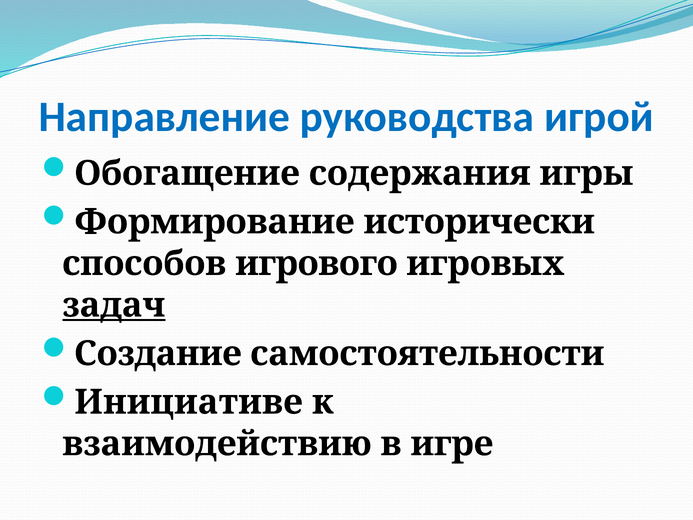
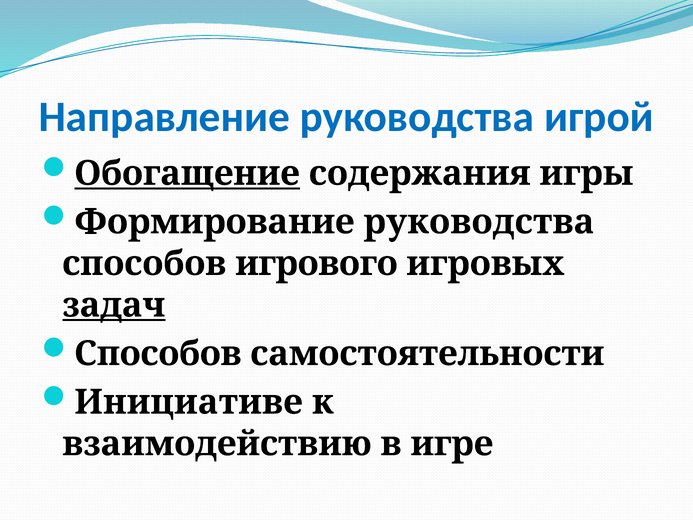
Обогащение underline: none -> present (187, 173)
Формирование исторически: исторически -> руководства (479, 222)
Создание: Создание -> Способов (158, 353)
